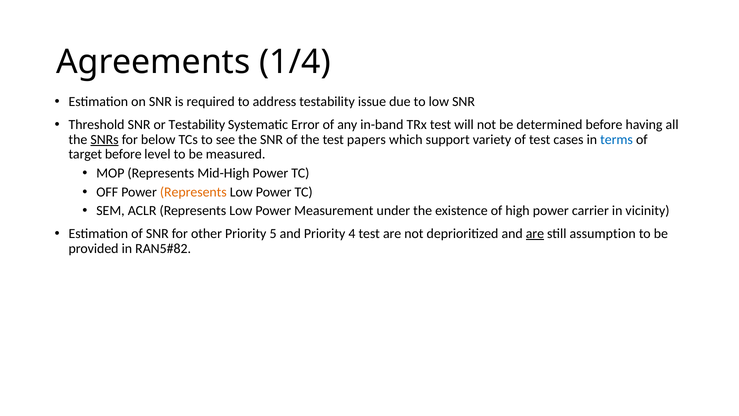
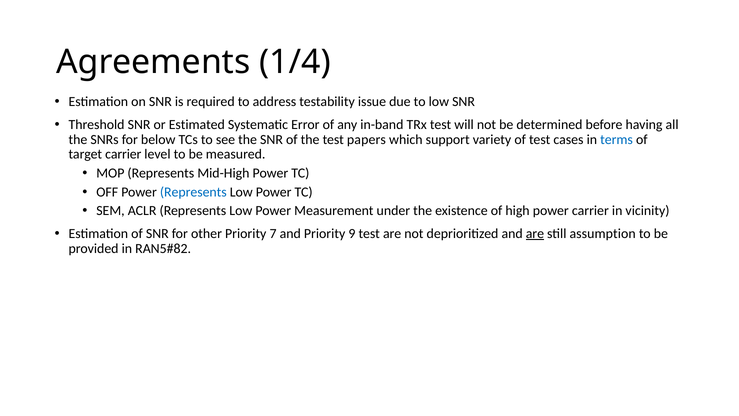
or Testability: Testability -> Estimated (197, 124)
SNRs underline: present -> none (105, 139)
target before: before -> carrier (123, 154)
Represents colour: orange -> blue (193, 192)
5: 5 -> 7 (273, 233)
4: 4 -> 9 (352, 233)
